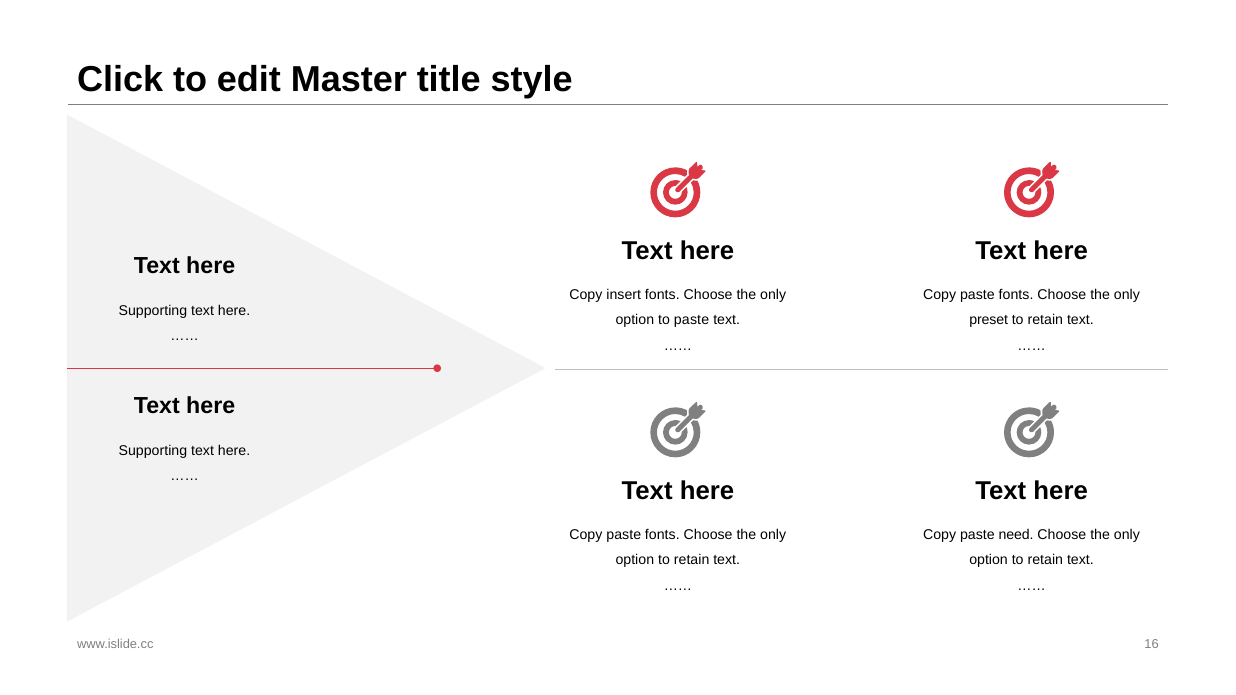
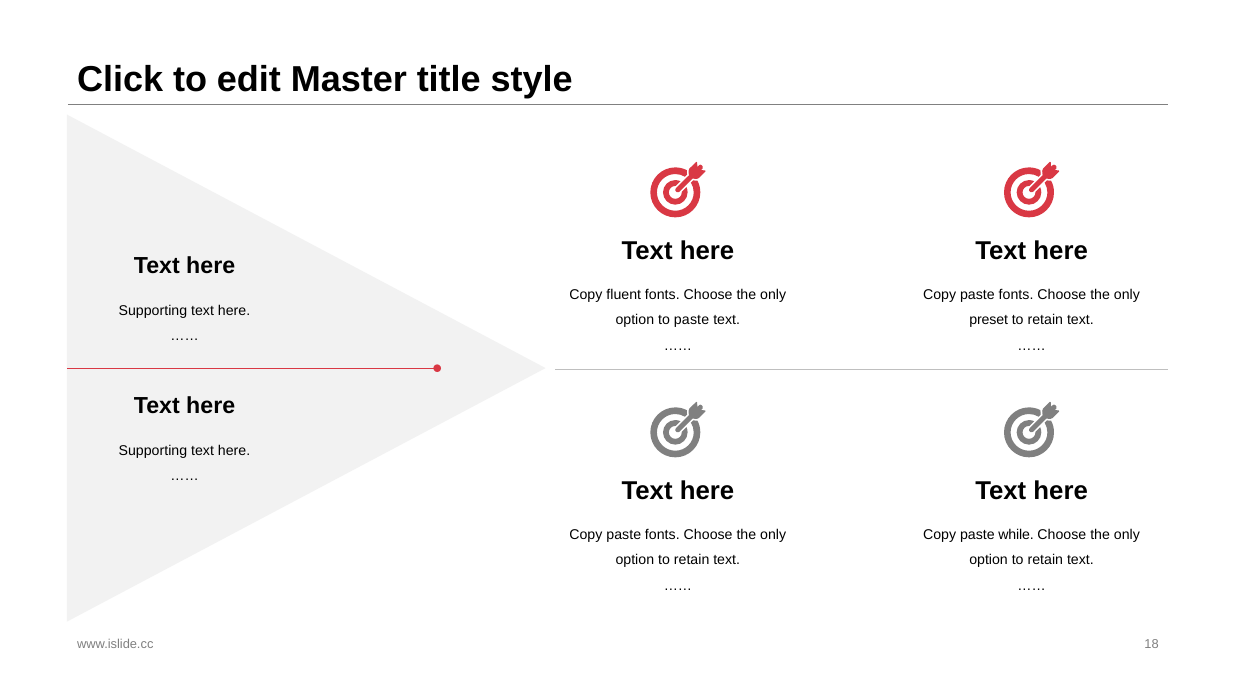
insert: insert -> fluent (624, 295)
need: need -> while (1016, 535)
16: 16 -> 18 (1152, 644)
